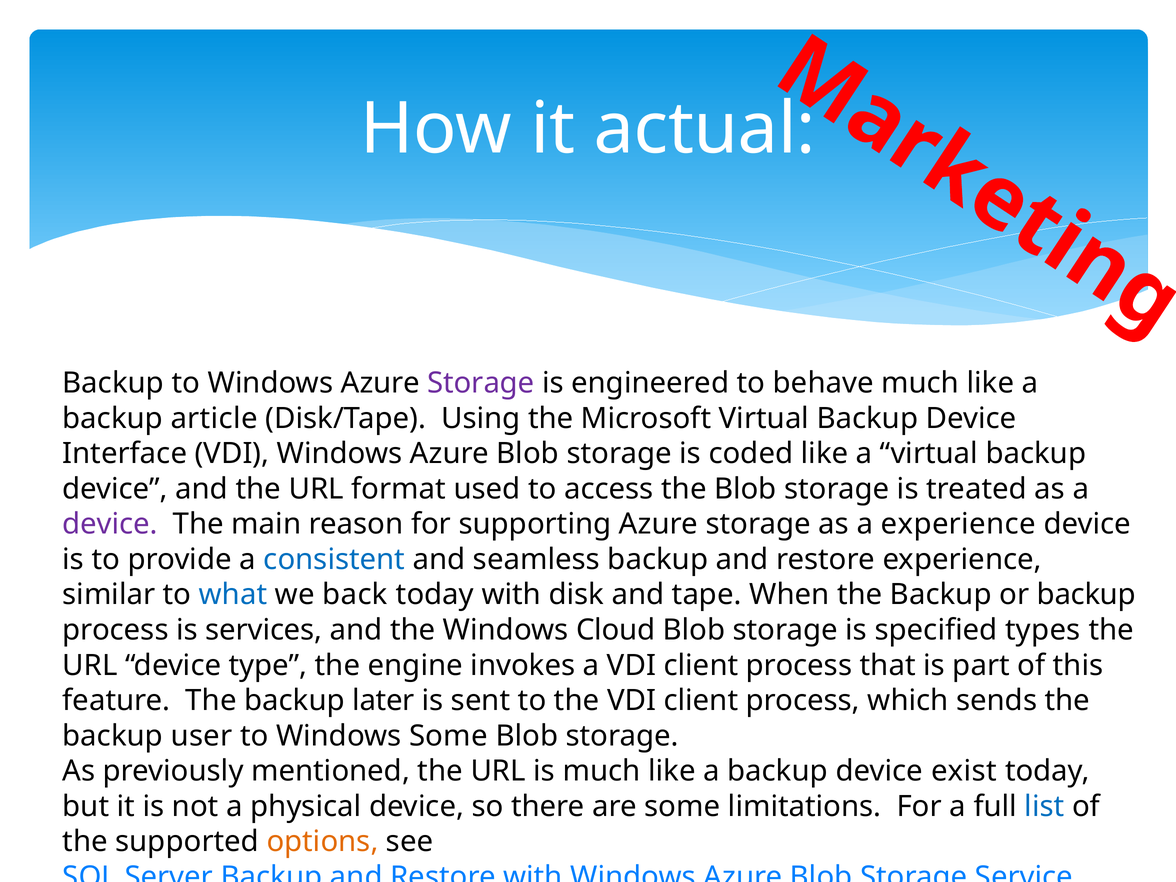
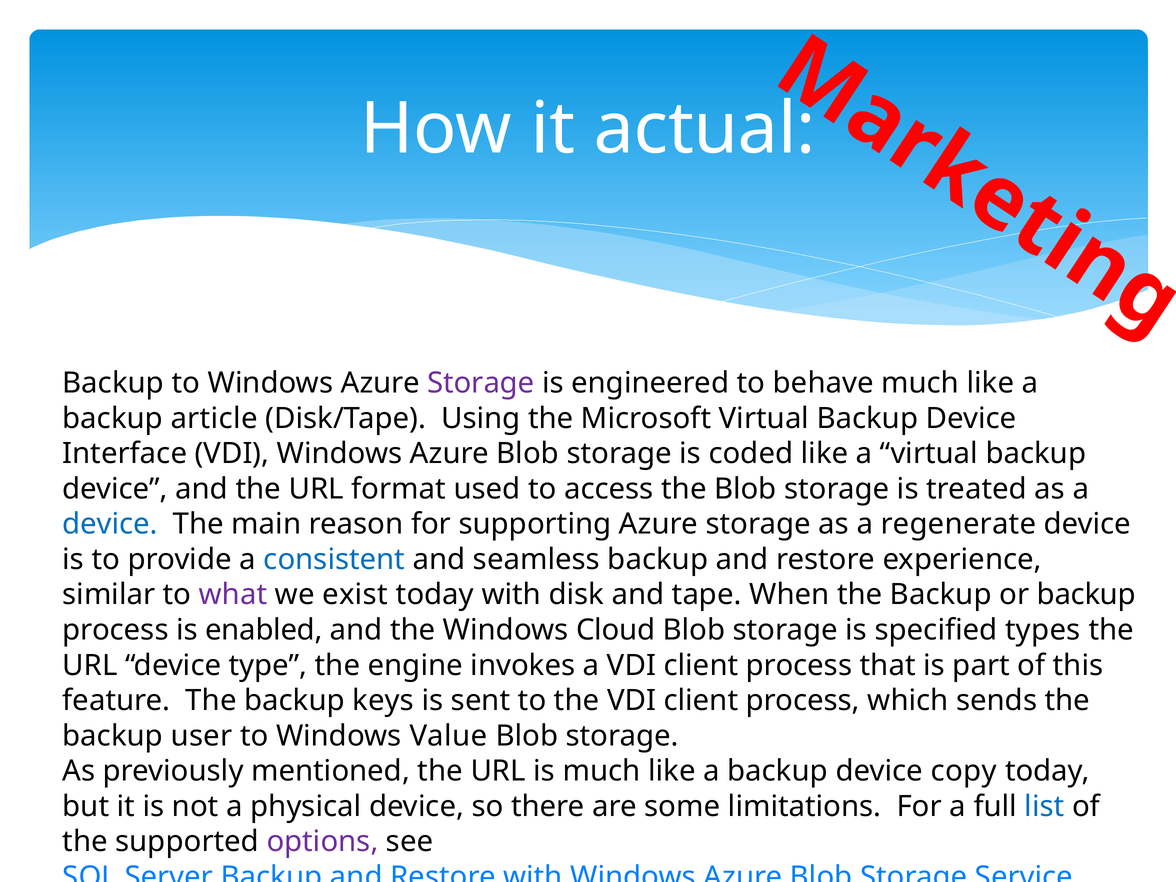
device colour: purple -> blue (110, 524)
a experience: experience -> regenerate (958, 524)
what colour: blue -> purple (233, 595)
back: back -> exist (355, 595)
services: services -> enabled (264, 630)
later: later -> keys (383, 701)
Windows Some: Some -> Value (448, 736)
exist: exist -> copy (964, 771)
options colour: orange -> purple (322, 842)
